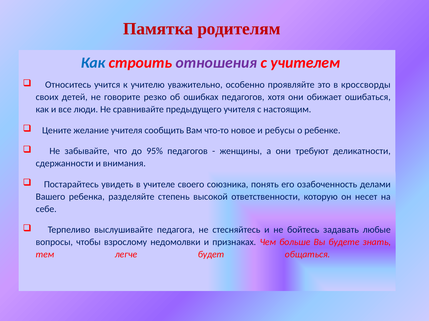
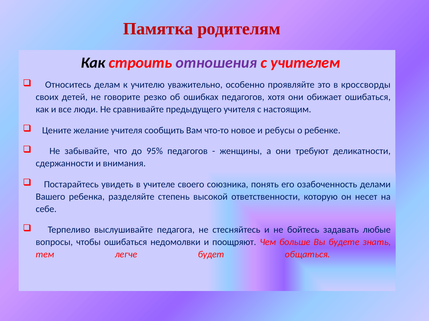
Как colour: blue -> black (93, 63)
учится: учится -> делам (107, 85)
чтобы взрослому: взрослому -> ошибаться (126, 243)
признаках: признаках -> поощряют (234, 243)
